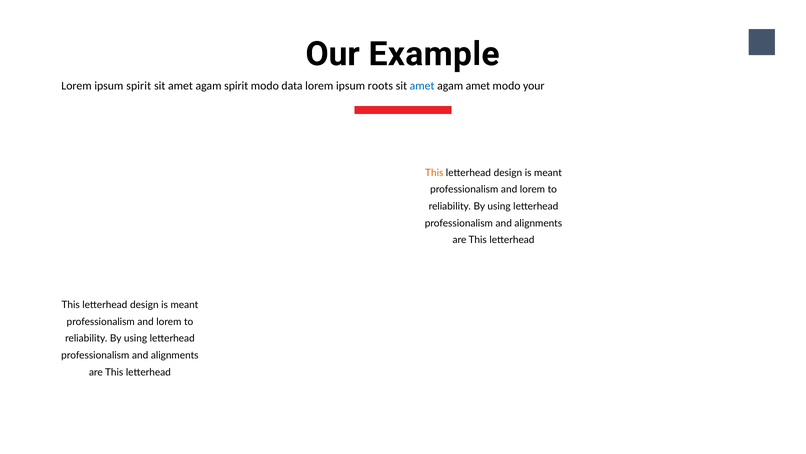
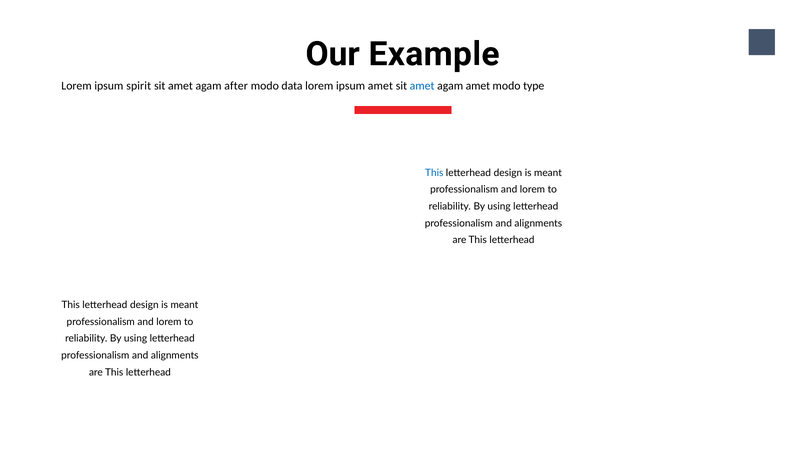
agam spirit: spirit -> after (236, 86)
ipsum roots: roots -> amet (380, 86)
your: your -> type (534, 86)
This colour: orange -> blue (434, 172)
